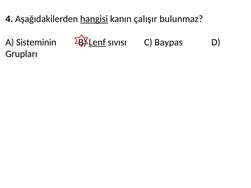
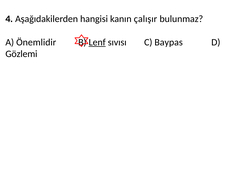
hangisi underline: present -> none (94, 19)
Sisteminin: Sisteminin -> Önemlidir (36, 42)
Grupları: Grupları -> Gözlemi (21, 54)
